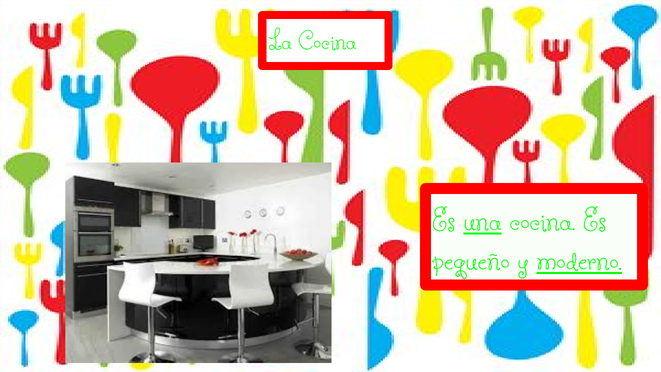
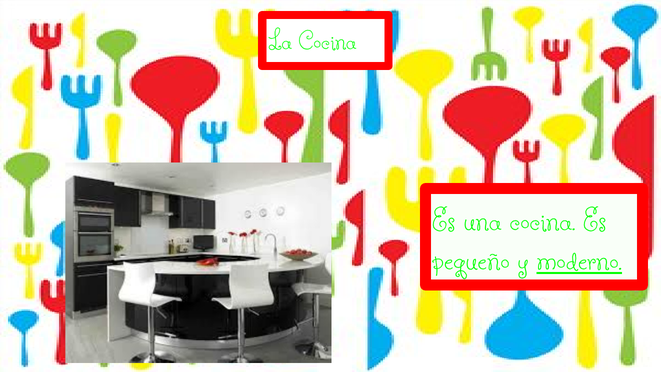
una underline: present -> none (483, 219)
